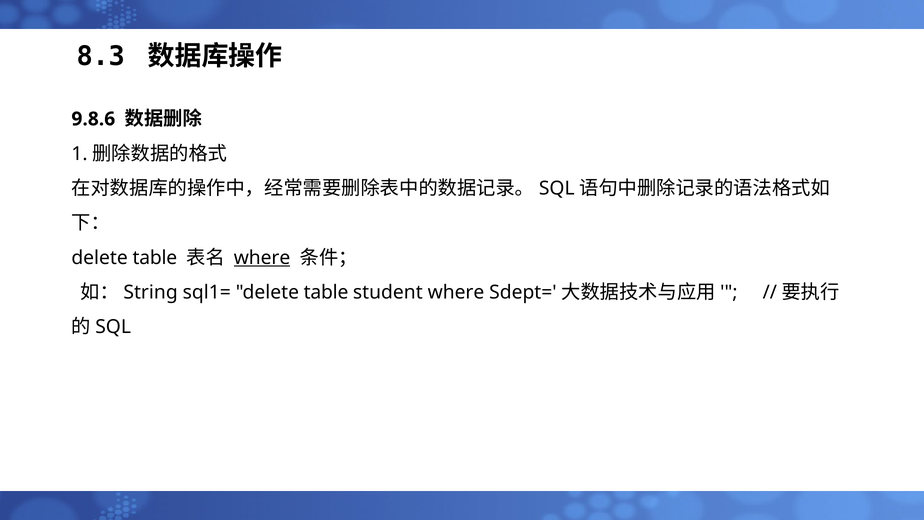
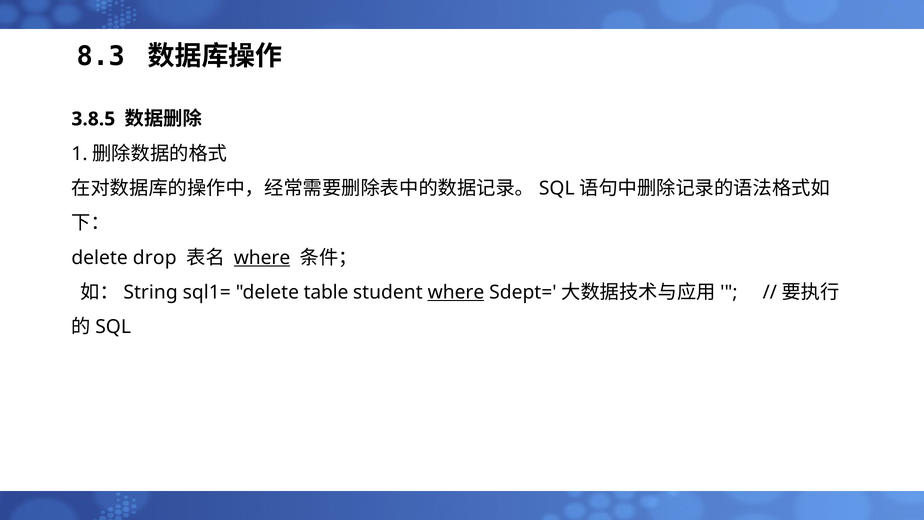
9.8.6: 9.8.6 -> 3.8.5 (93, 119)
table: table -> drop (155, 258)
where underline: none -> present (456, 292)
